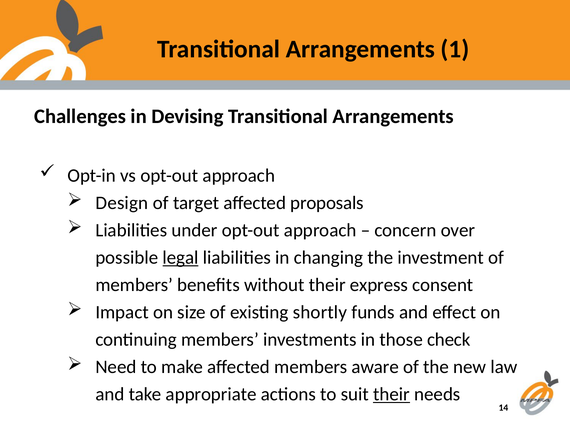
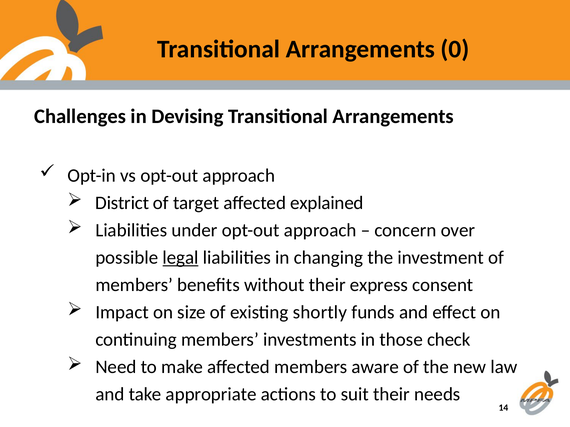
1: 1 -> 0 (455, 49)
Design: Design -> District (122, 203)
proposals: proposals -> explained (327, 203)
their underline: present -> none (391, 395)
